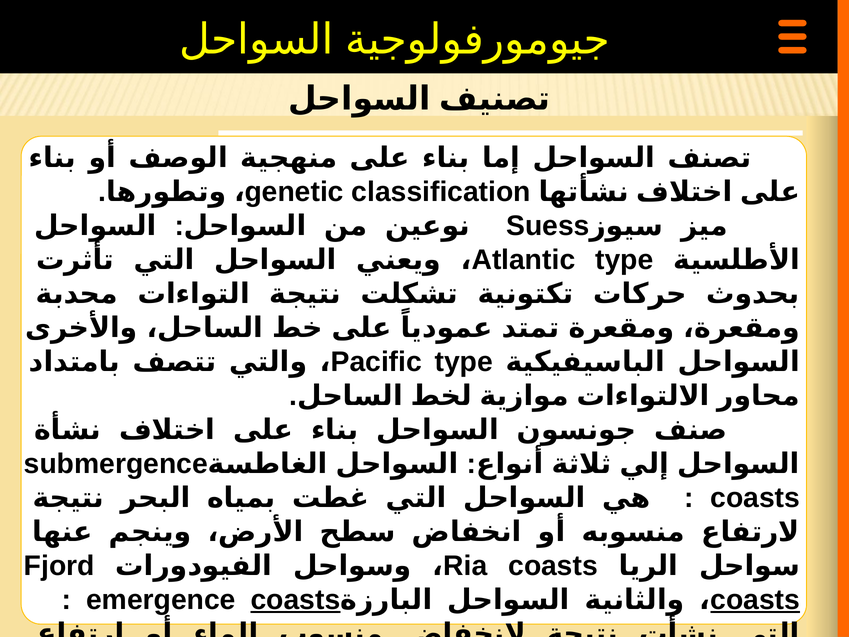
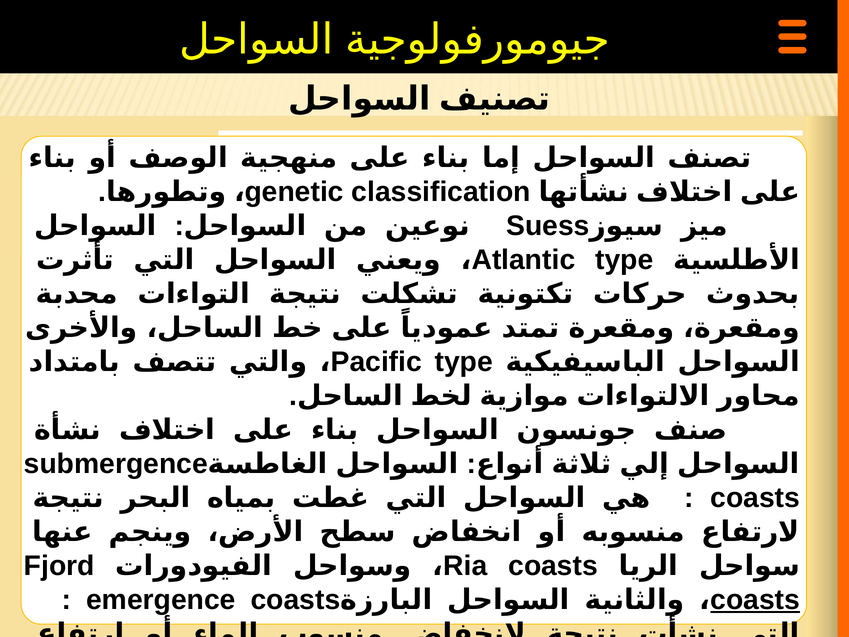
coasts underline: present -> none (296, 599)
